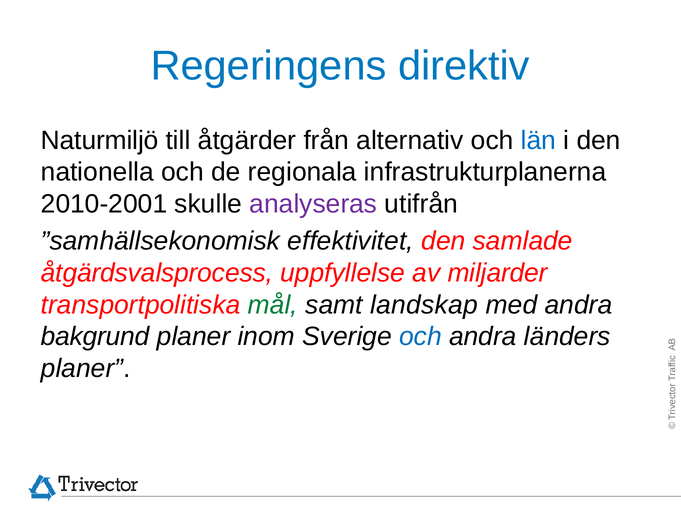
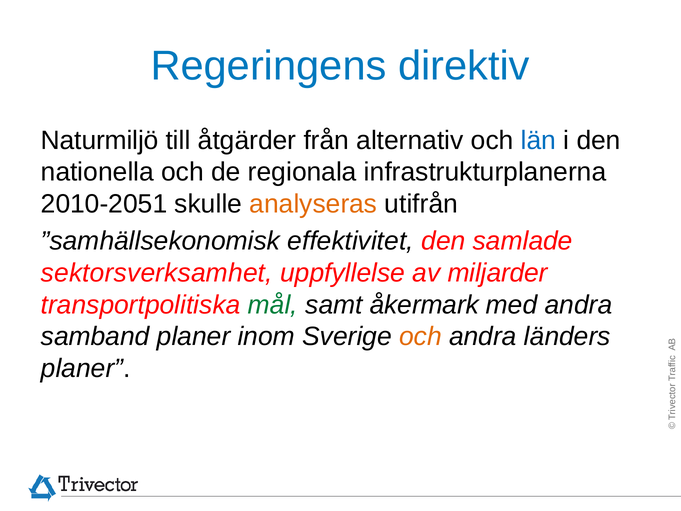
2010-2001: 2010-2001 -> 2010-2051 (104, 204)
analyseras colour: purple -> orange (313, 204)
åtgärdsvalsprocess: åtgärdsvalsprocess -> sektorsverksamhet (157, 273)
landskap: landskap -> åkermark (424, 305)
bakgrund: bakgrund -> samband (95, 336)
och colour: blue -> orange (420, 336)
